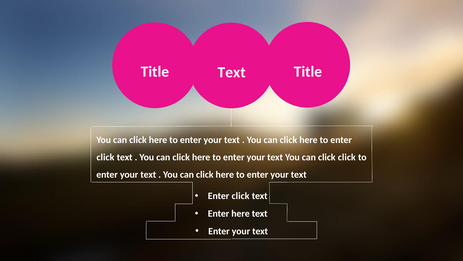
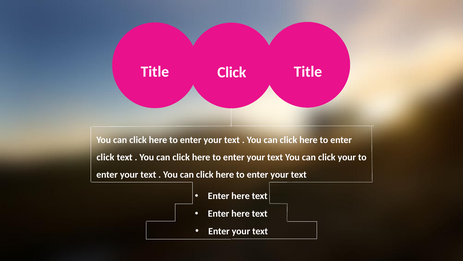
Title Text: Text -> Click (232, 72)
click click: click -> your (347, 157)
click: click -> here (241, 196)
